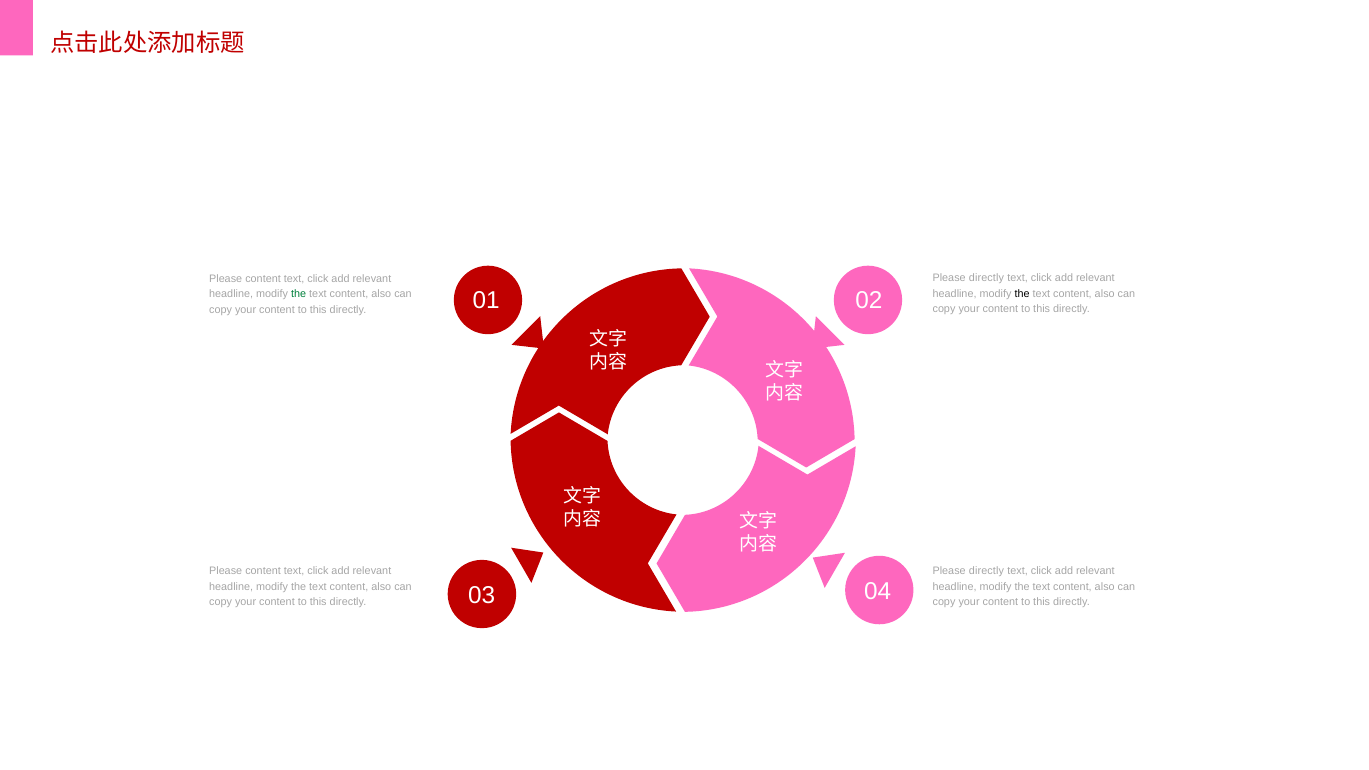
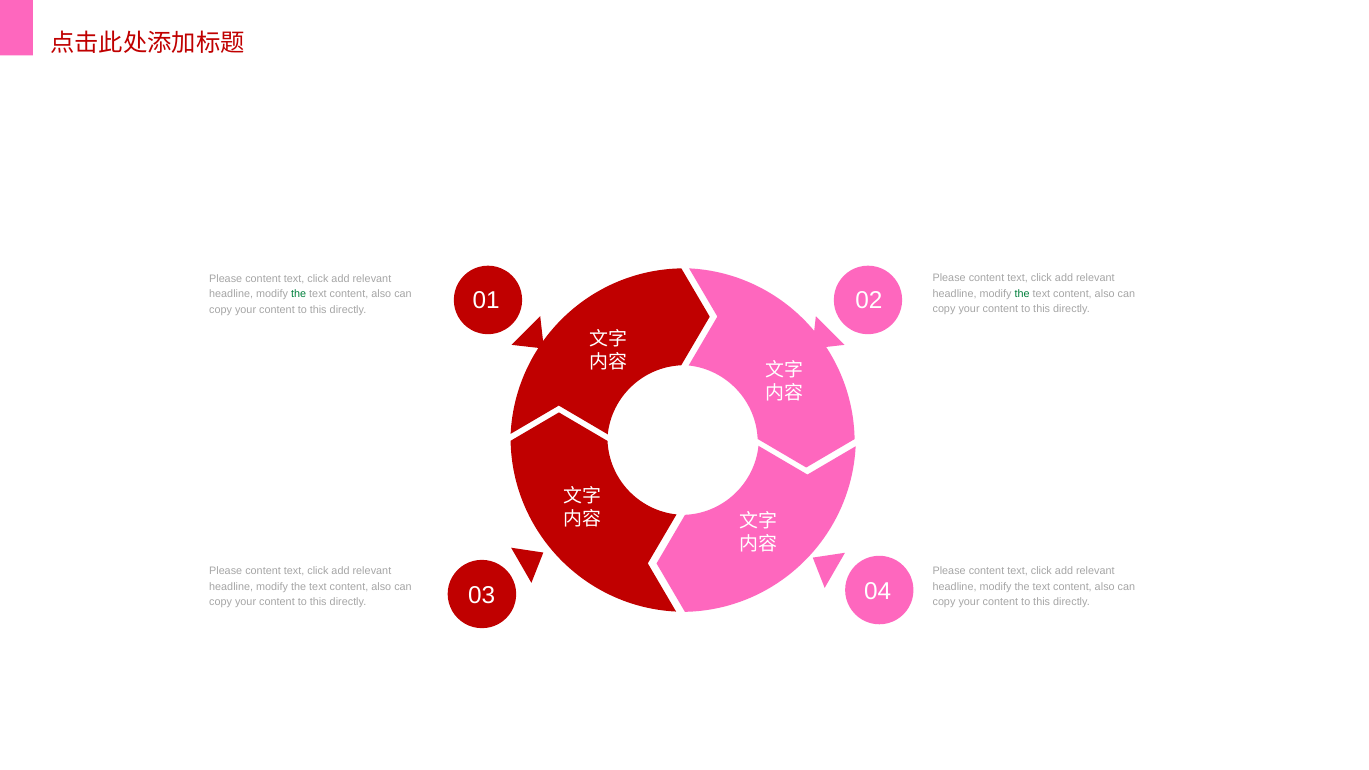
directly: directly -> content (987, 278)
the colour: black -> green (1022, 294)
directly: directly -> content (987, 571)
